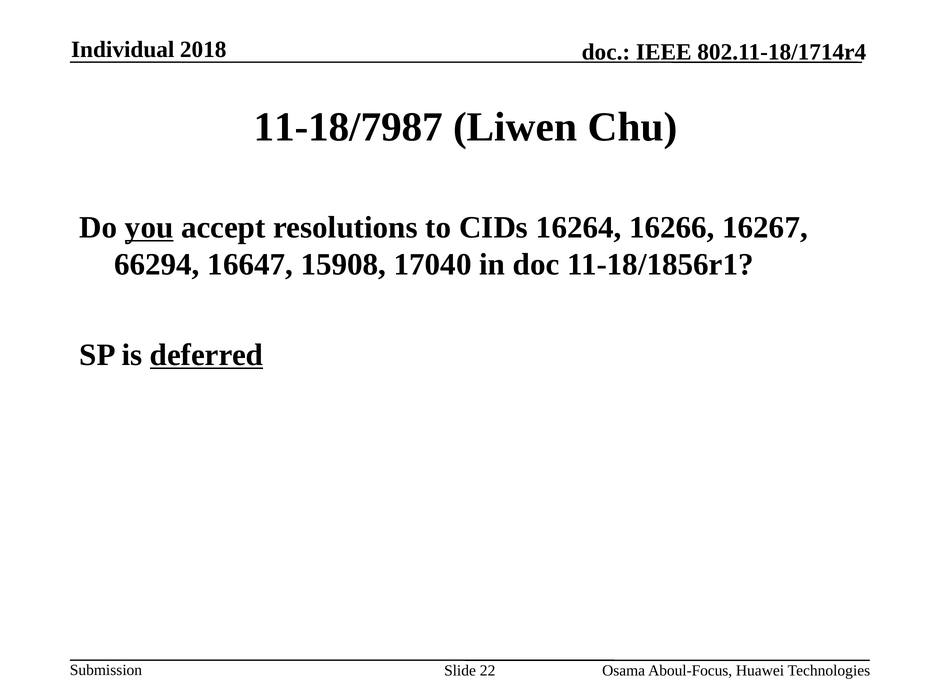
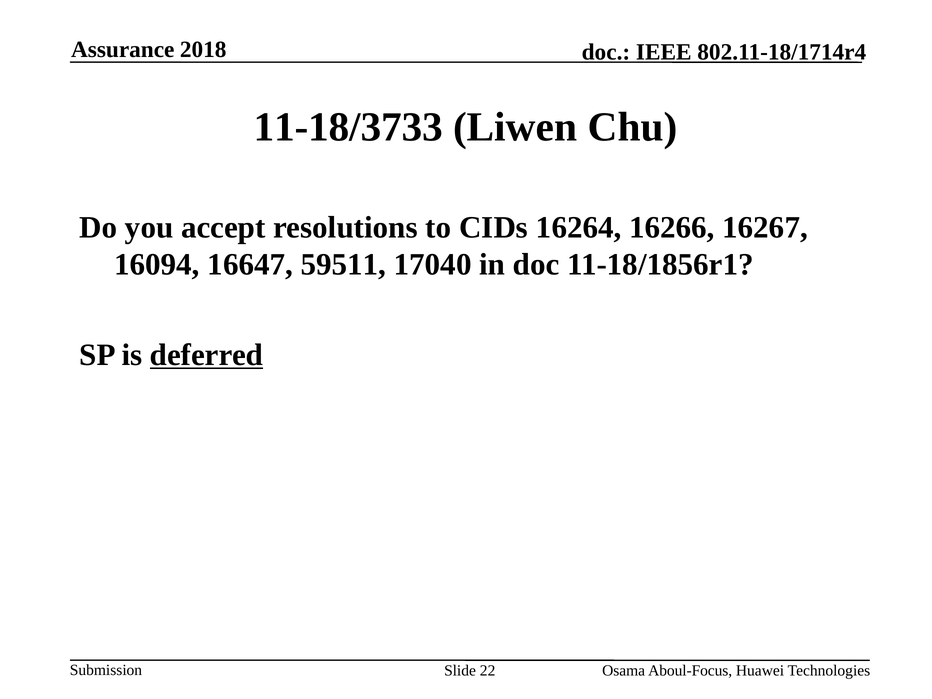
Individual: Individual -> Assurance (123, 49)
11-18/7987: 11-18/7987 -> 11-18/3733 (348, 127)
you underline: present -> none (149, 227)
66294: 66294 -> 16094 (157, 265)
15908: 15908 -> 59511 (343, 265)
